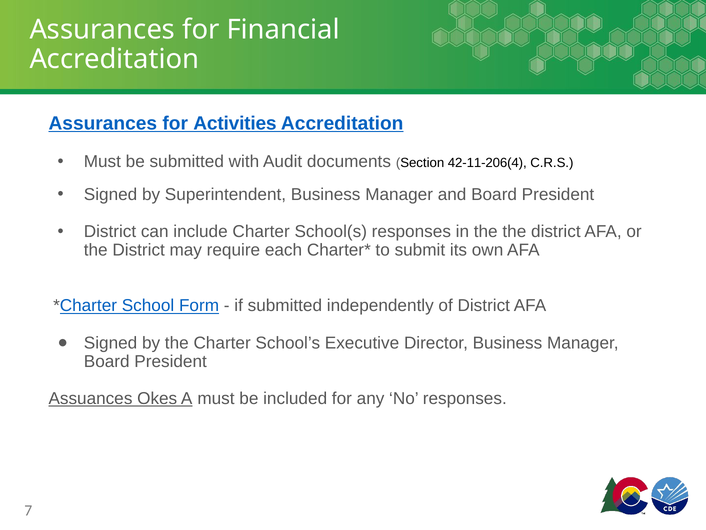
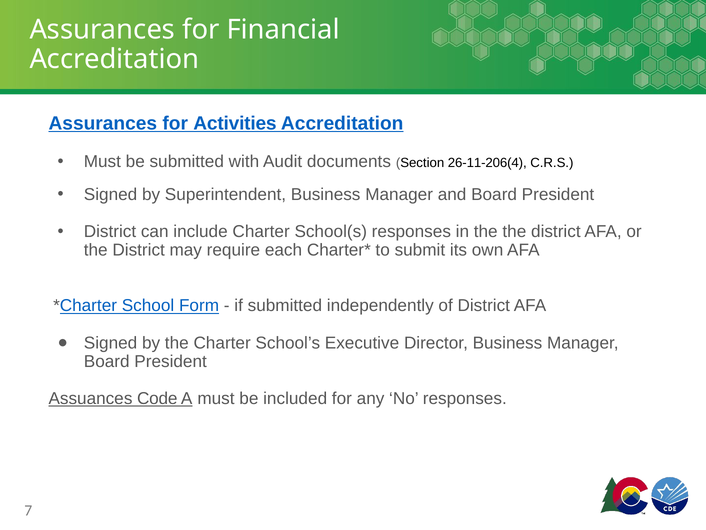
42‑11‑206(4: 42‑11‑206(4 -> 26‑11‑206(4 (487, 163)
Okes: Okes -> Code (157, 398)
